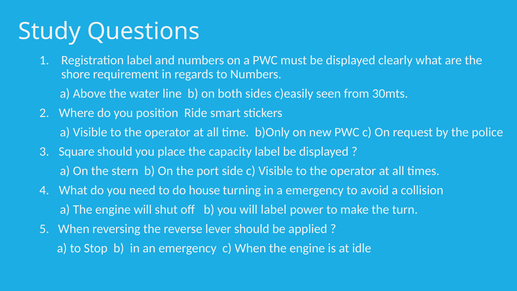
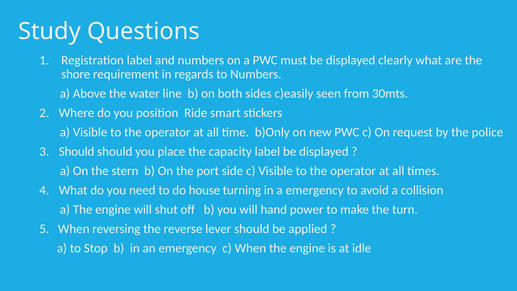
Square: Square -> Should (77, 151)
will label: label -> hand (274, 209)
